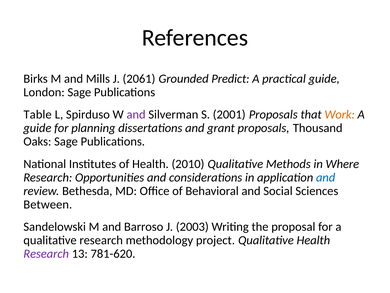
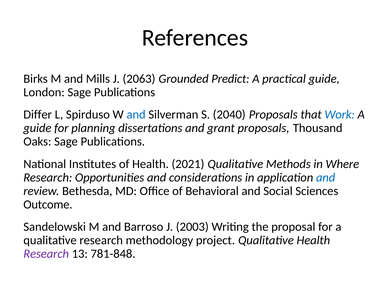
2061: 2061 -> 2063 (139, 79)
Table: Table -> Differ (38, 114)
and colour: purple -> blue (136, 114)
2001: 2001 -> 2040 (229, 114)
Work colour: orange -> blue (340, 114)
2010: 2010 -> 2021 (188, 164)
Between: Between -> Outcome (48, 204)
781-620: 781-620 -> 781-848 (113, 253)
